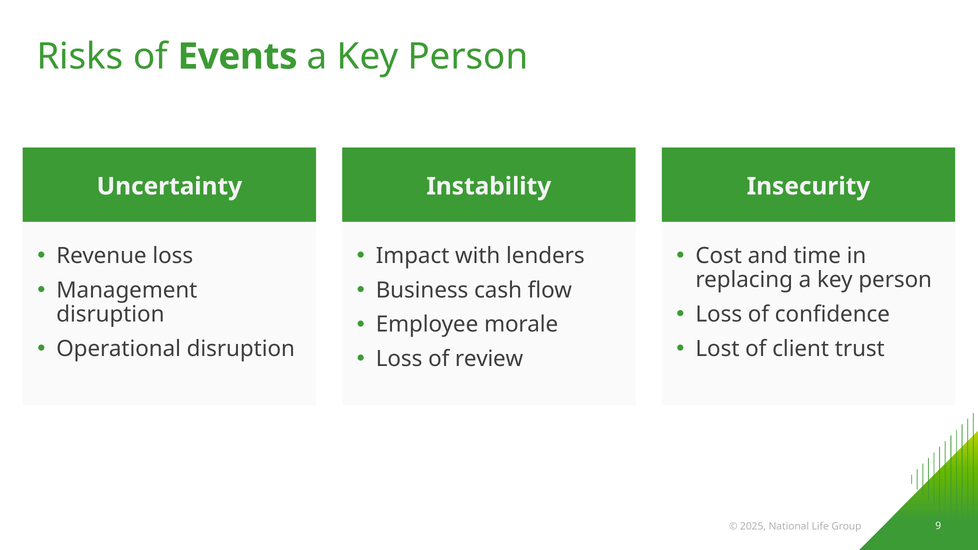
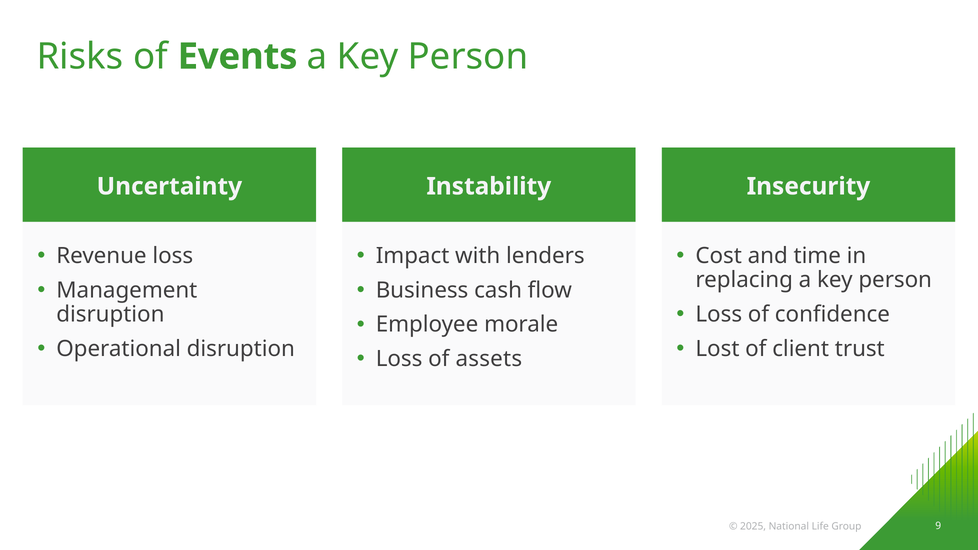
review: review -> assets (489, 359)
